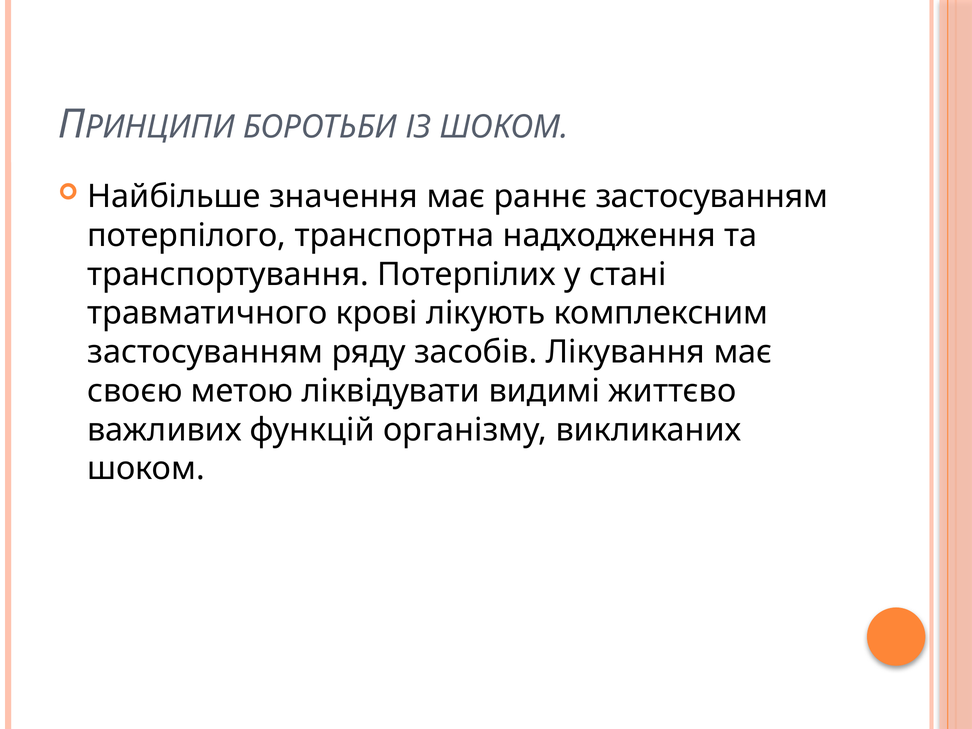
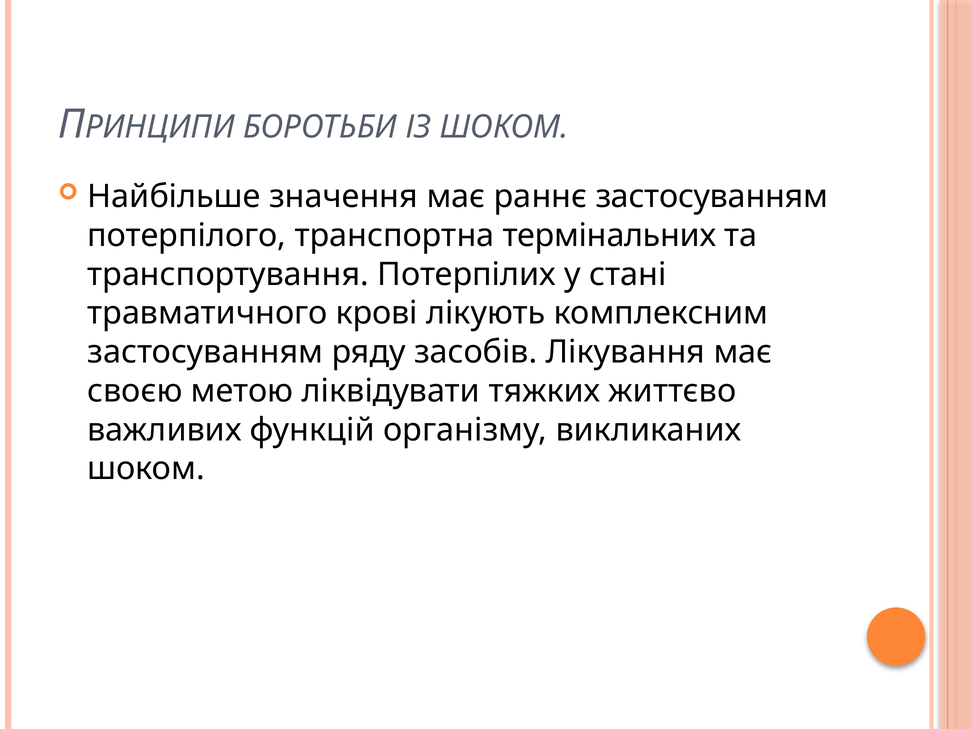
надходження: надходження -> термінальних (609, 235)
видимі: видимі -> тяжких (544, 391)
